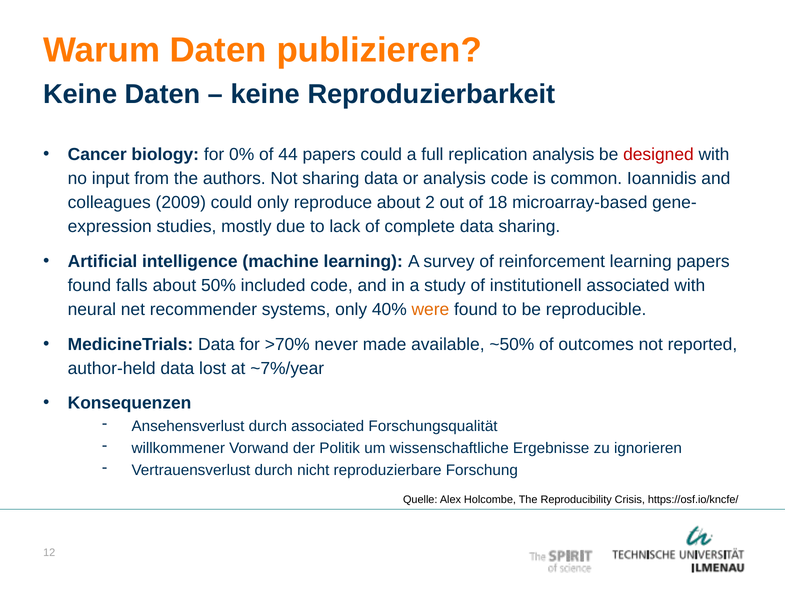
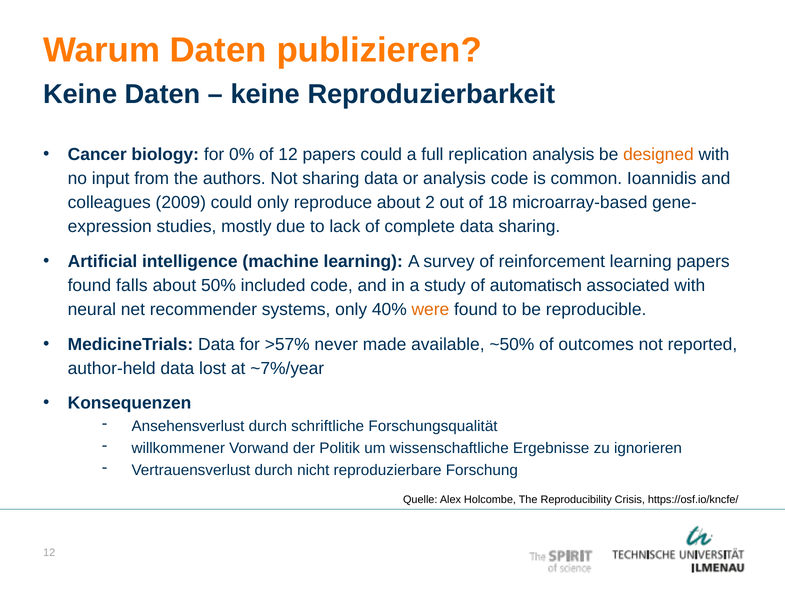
of 44: 44 -> 12 (288, 154)
designed colour: red -> orange (658, 154)
institutionell: institutionell -> automatisch (536, 285)
>70%: >70% -> >57% (287, 344)
durch associated: associated -> schriftliche (328, 426)
